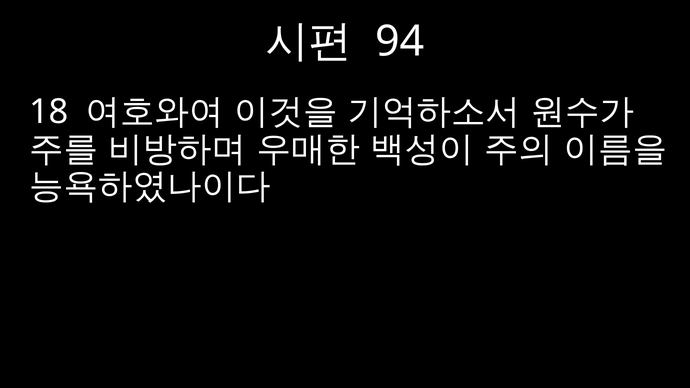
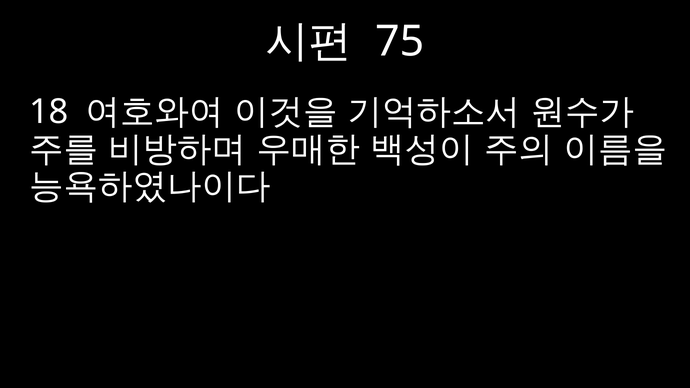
94: 94 -> 75 (400, 42)
